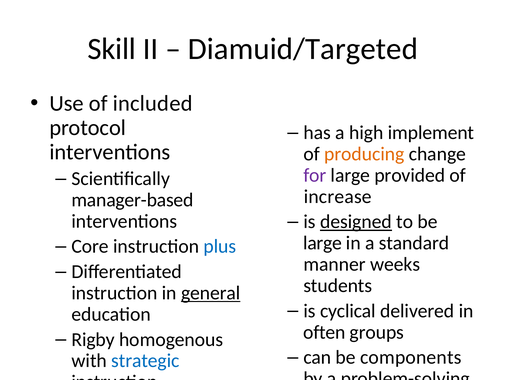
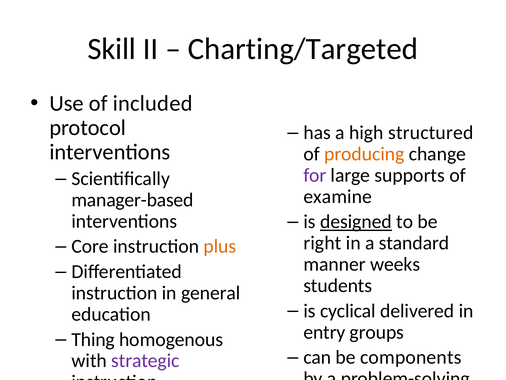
Diamuid/Targeted: Diamuid/Targeted -> Charting/Targeted (303, 49)
high implement: implement -> structured (431, 133)
provided: provided -> supports (410, 175)
increase: increase -> examine (338, 196)
large: large -> right (322, 243)
plus colour: blue -> orange (220, 246)
general underline: present -> none (211, 293)
often: often -> entry (324, 332)
Rigby: Rigby -> Thing (93, 339)
strategic colour: blue -> purple (145, 360)
